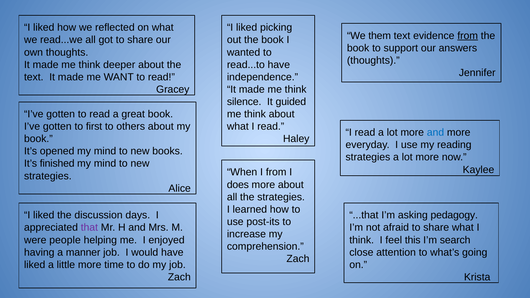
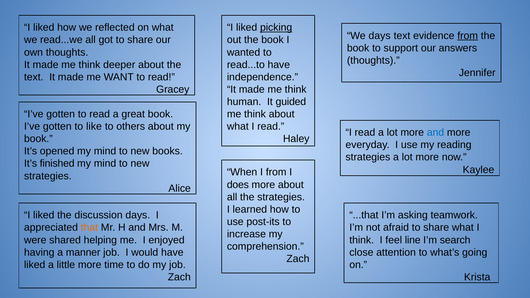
picking underline: none -> present (276, 28)
We them: them -> days (380, 36)
silence: silence -> human (244, 102)
first: first -> like (94, 127)
pedagogy: pedagogy -> teamwork (454, 215)
that colour: purple -> orange (89, 228)
people: people -> shared (65, 240)
this: this -> line (413, 240)
